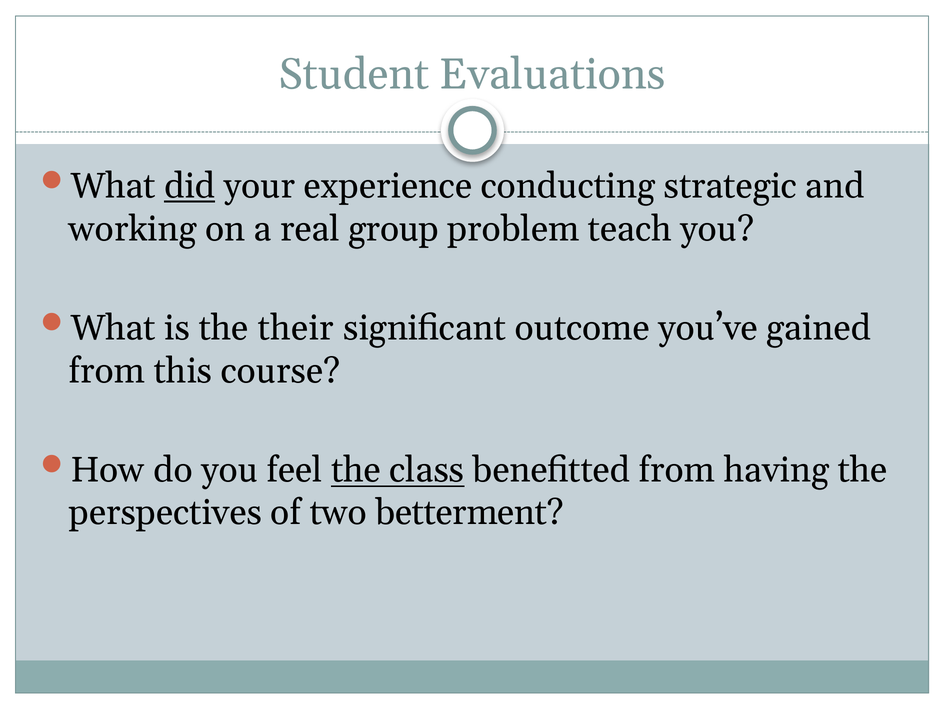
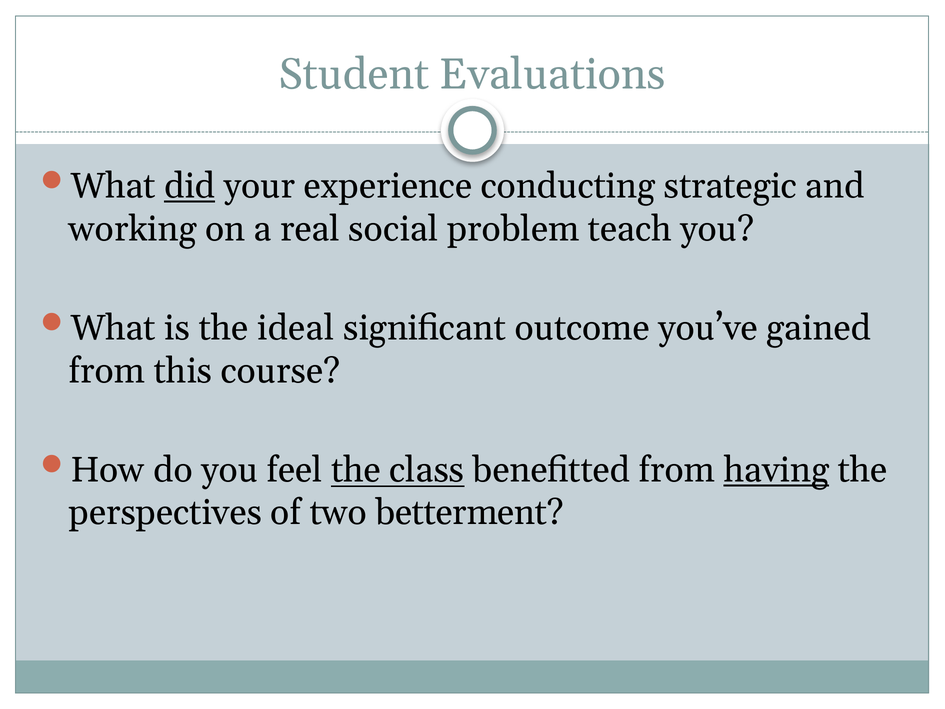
group: group -> social (393, 229)
their: their -> ideal (296, 328)
having underline: none -> present (776, 470)
